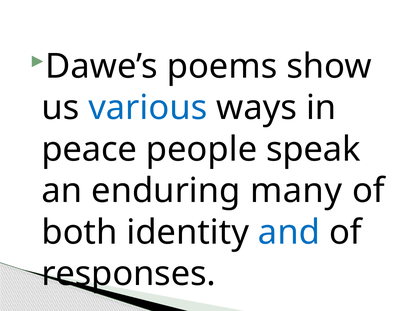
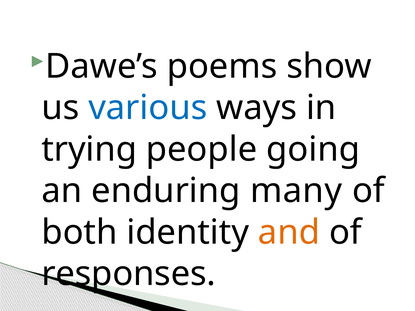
peace: peace -> trying (89, 149)
speak: speak -> going (313, 149)
and colour: blue -> orange (289, 232)
